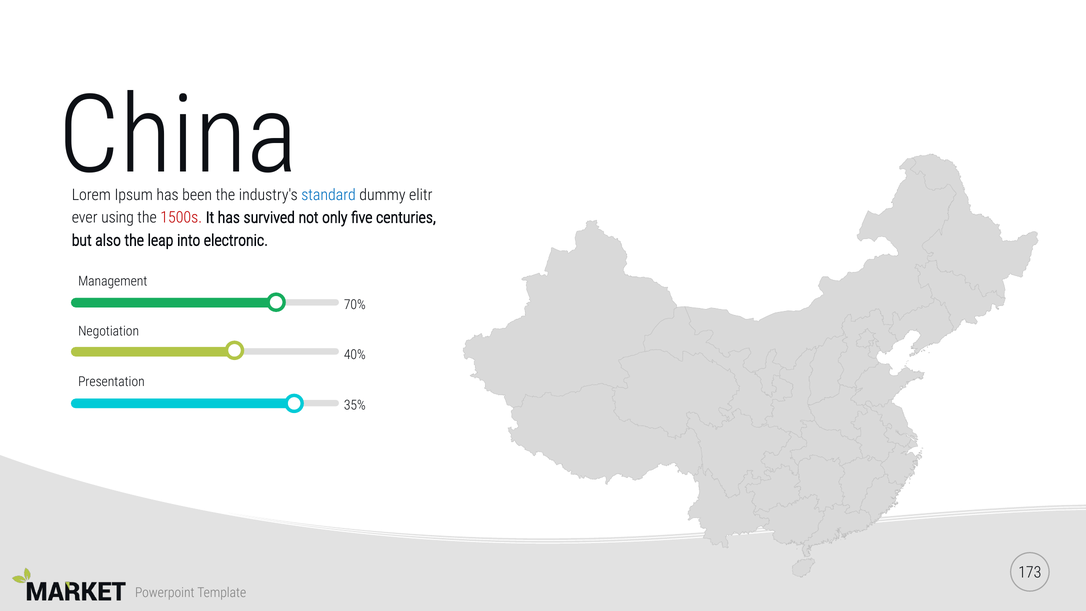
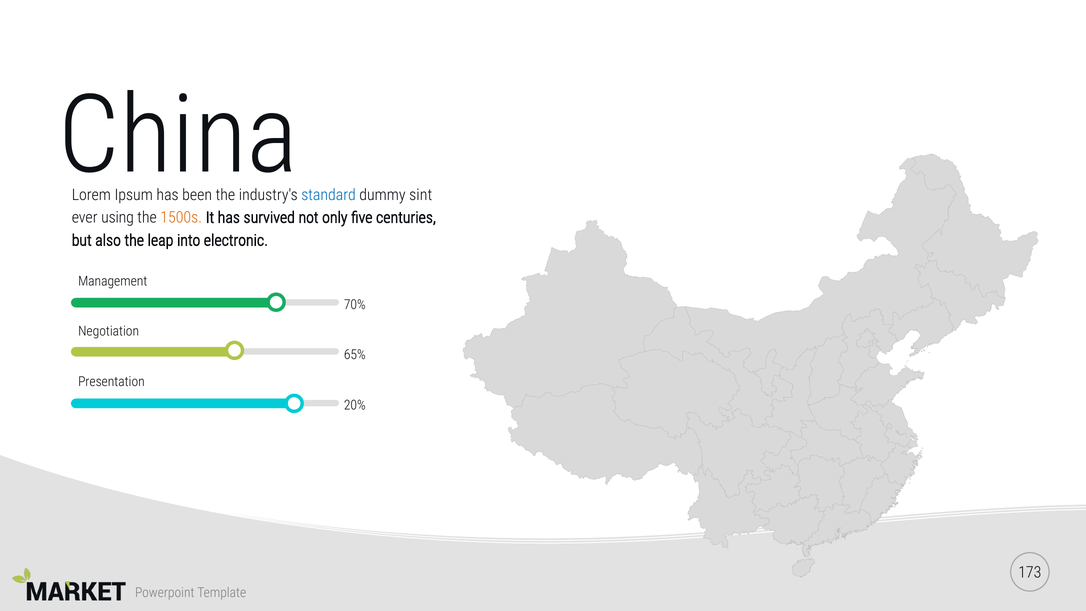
elitr: elitr -> sint (421, 195)
1500s colour: red -> orange (181, 218)
40%: 40% -> 65% (355, 355)
35%: 35% -> 20% (355, 405)
